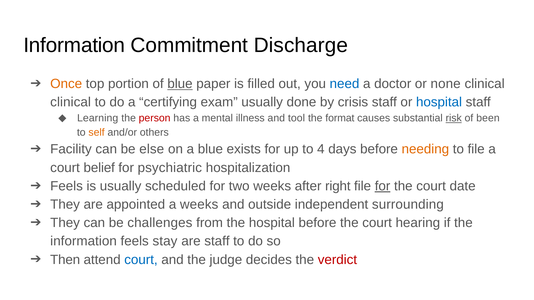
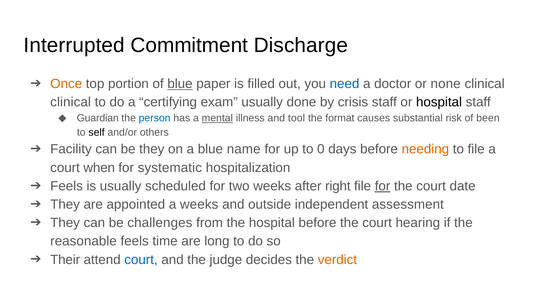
Information: Information -> Interrupted (74, 45)
hospital colour: blue -> black (439, 102)
Learning: Learning -> Guardian (98, 118)
person colour: red -> blue (155, 118)
mental underline: none -> present (217, 118)
risk underline: present -> none (454, 118)
self colour: orange -> black (97, 133)
be else: else -> they (152, 149)
exists: exists -> name (244, 149)
4: 4 -> 0 (321, 149)
belief: belief -> when (99, 168)
psychiatric: psychiatric -> systematic (170, 168)
surrounding: surrounding -> assessment (408, 205)
information: information -> reasonable (84, 242)
stay: stay -> time (165, 242)
are staff: staff -> long (217, 242)
Then: Then -> Their (65, 260)
verdict colour: red -> orange (337, 260)
